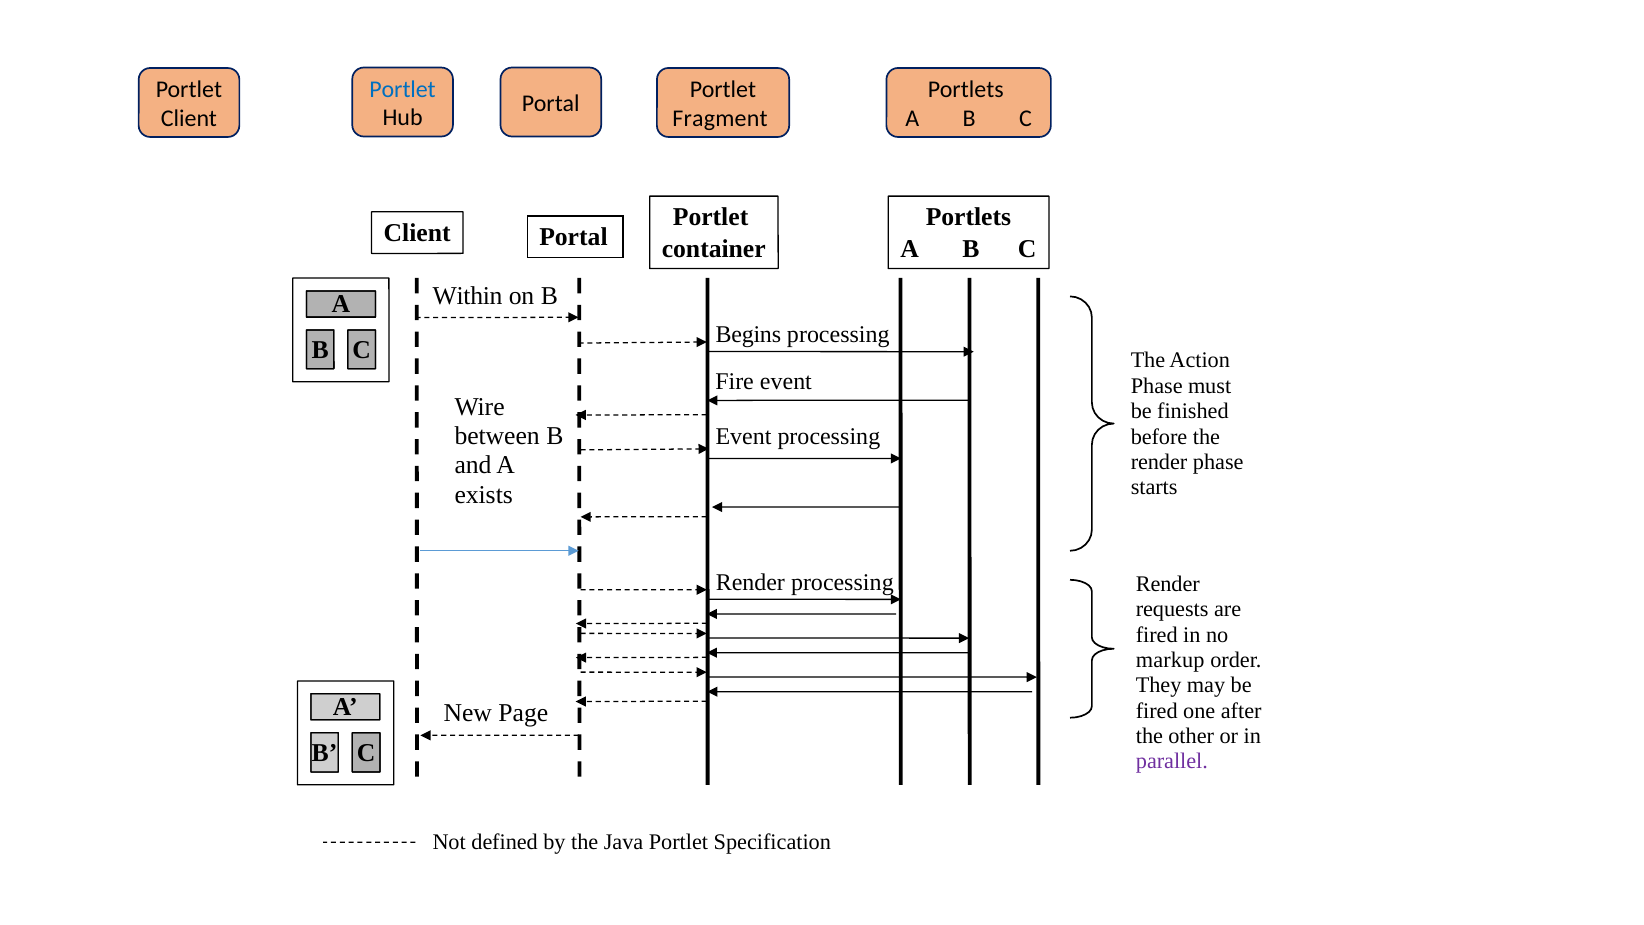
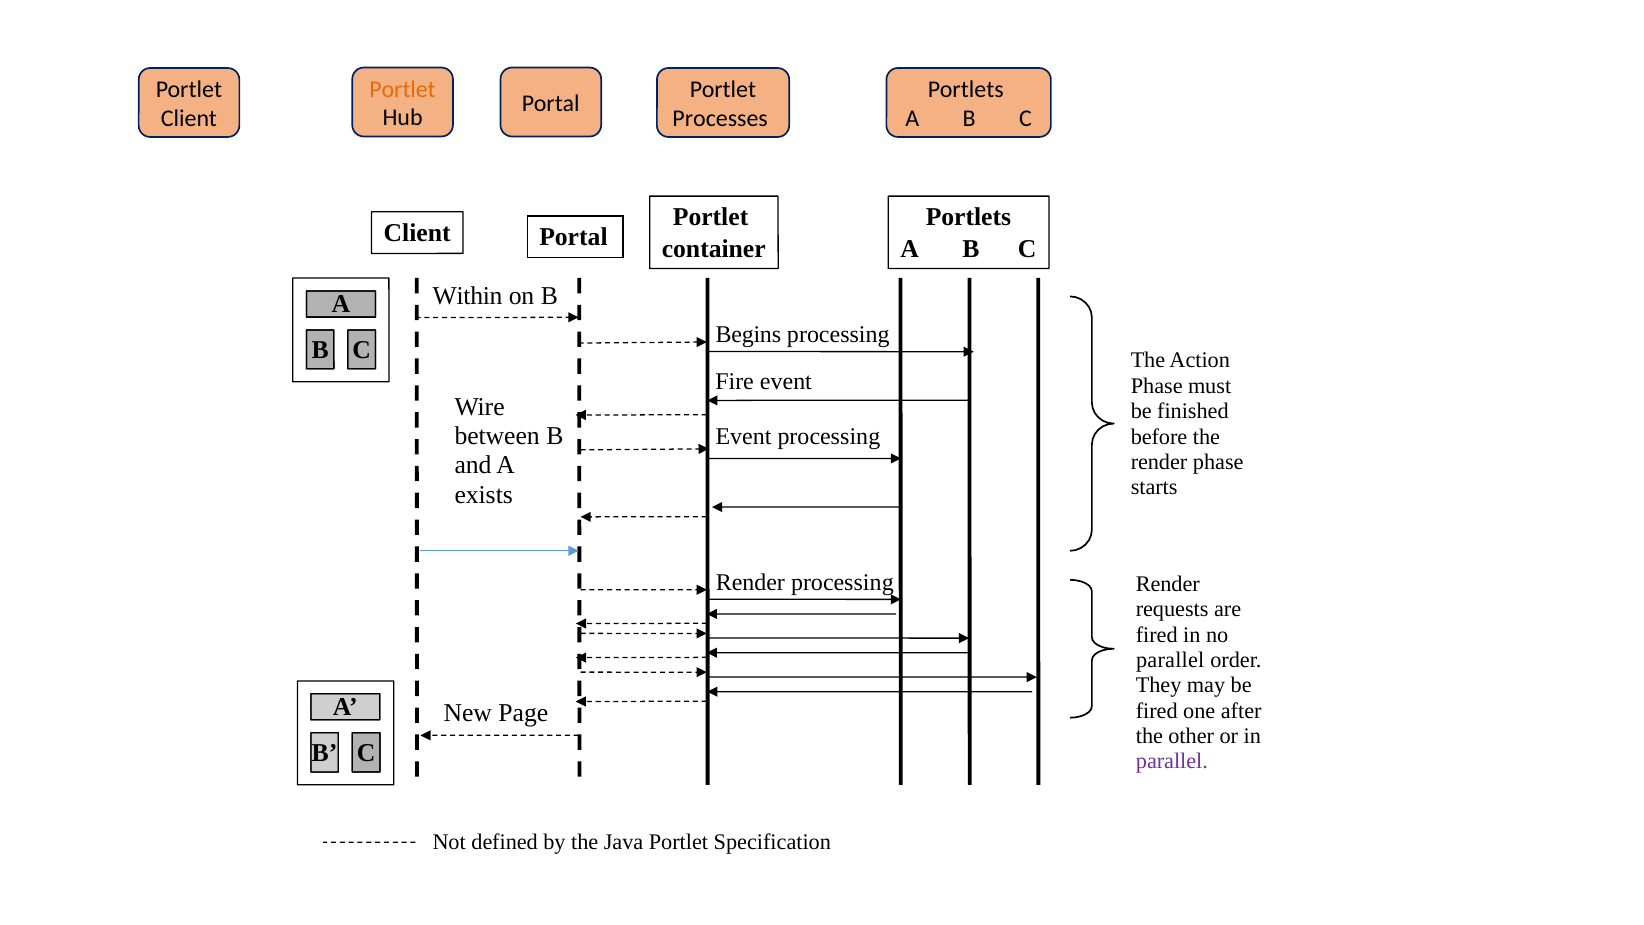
Portlet colour: blue -> orange (403, 89)
Fragment: Fragment -> Processes (720, 118)
markup: markup -> parallel (1170, 660)
